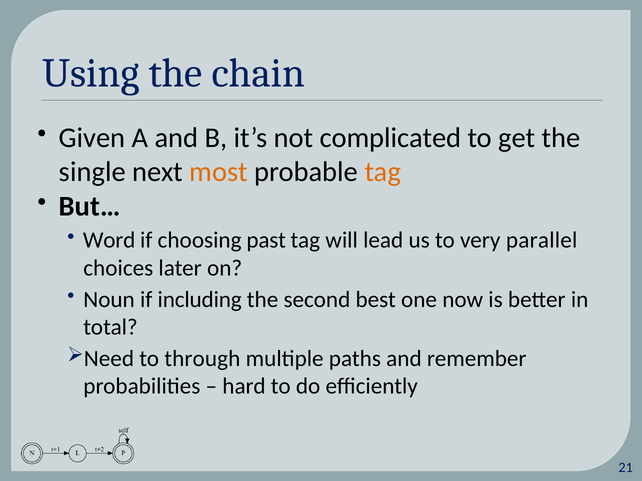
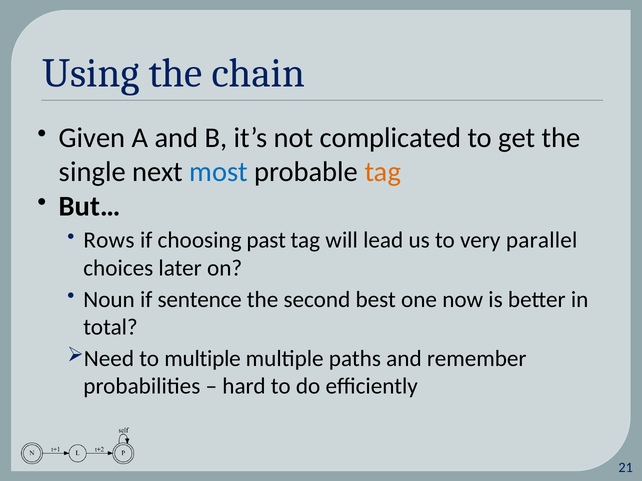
most colour: orange -> blue (219, 172)
Word: Word -> Rows (109, 241)
including: including -> sentence (200, 300)
to through: through -> multiple (203, 359)
